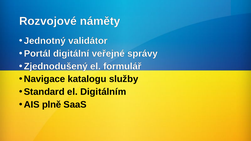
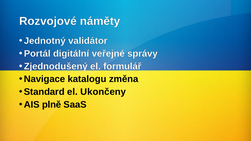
služby: služby -> změna (124, 79)
Digitálním: Digitálním -> Ukončeny (103, 92)
